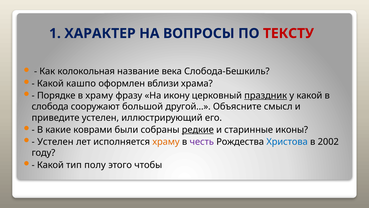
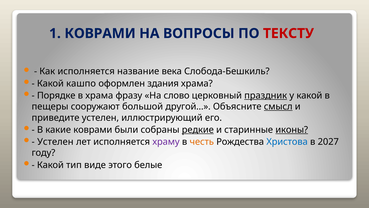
1 ХАРАКТЕР: ХАРАКТЕР -> КОВРАМИ (100, 33)
Как колокольная: колокольная -> исполняется (86, 71)
вблизи: вблизи -> здания (163, 83)
в храму: храму -> храма (99, 95)
икону: икону -> слово (177, 95)
слобода: слобода -> пещеры (50, 106)
смысл underline: none -> present (278, 106)
иконы underline: none -> present (292, 129)
храму colour: orange -> purple (166, 142)
честь colour: purple -> orange (202, 142)
2002: 2002 -> 2027 (328, 142)
полу: полу -> виде (95, 165)
чтобы: чтобы -> белые (148, 165)
